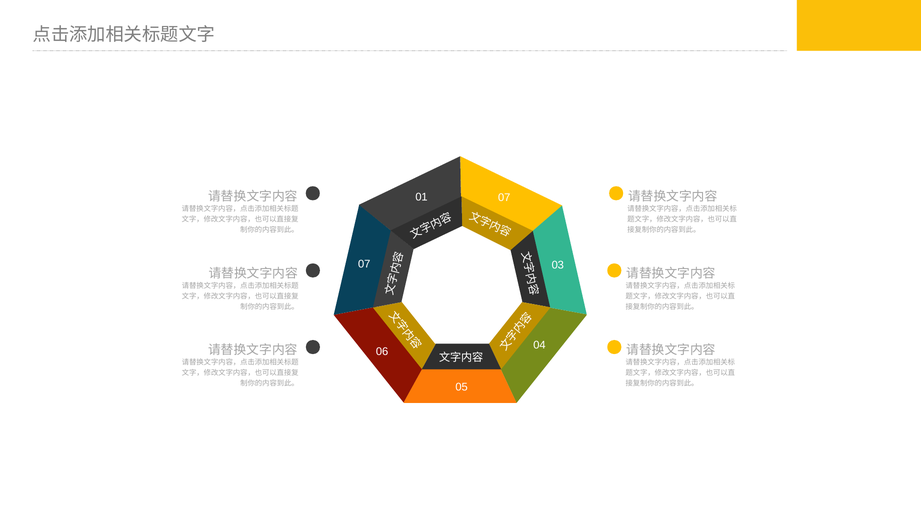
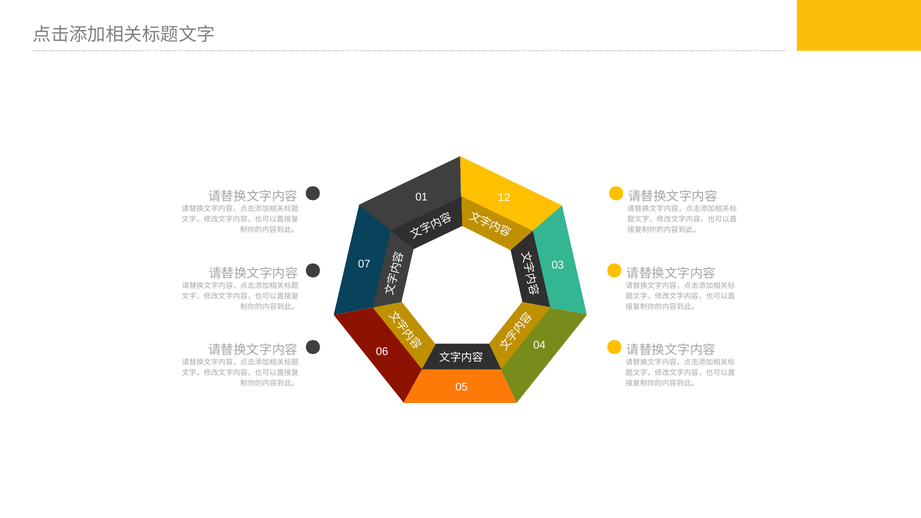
01 07: 07 -> 12 (504, 198)
